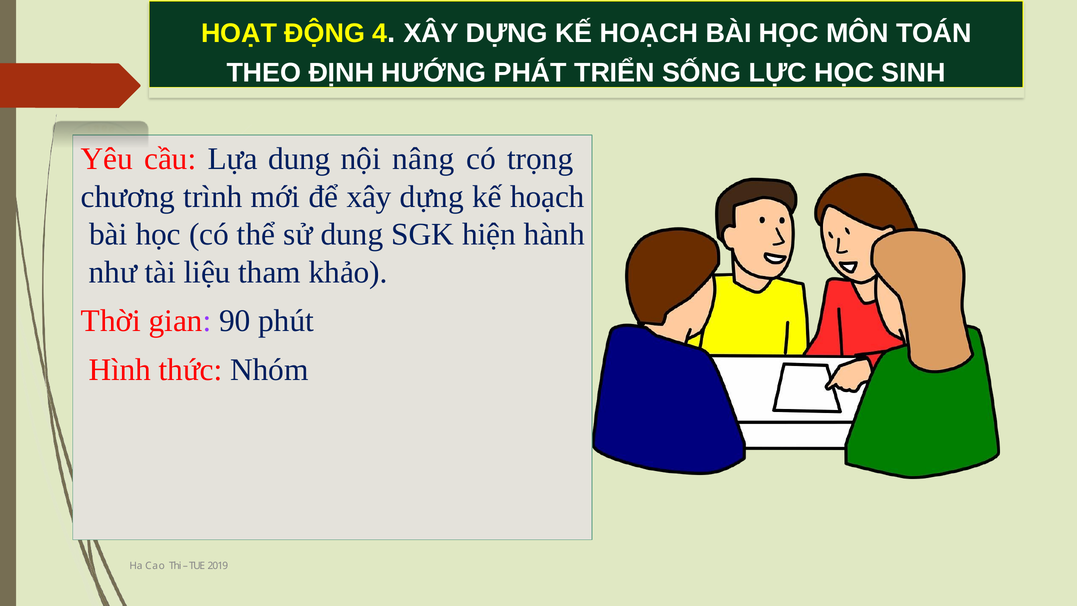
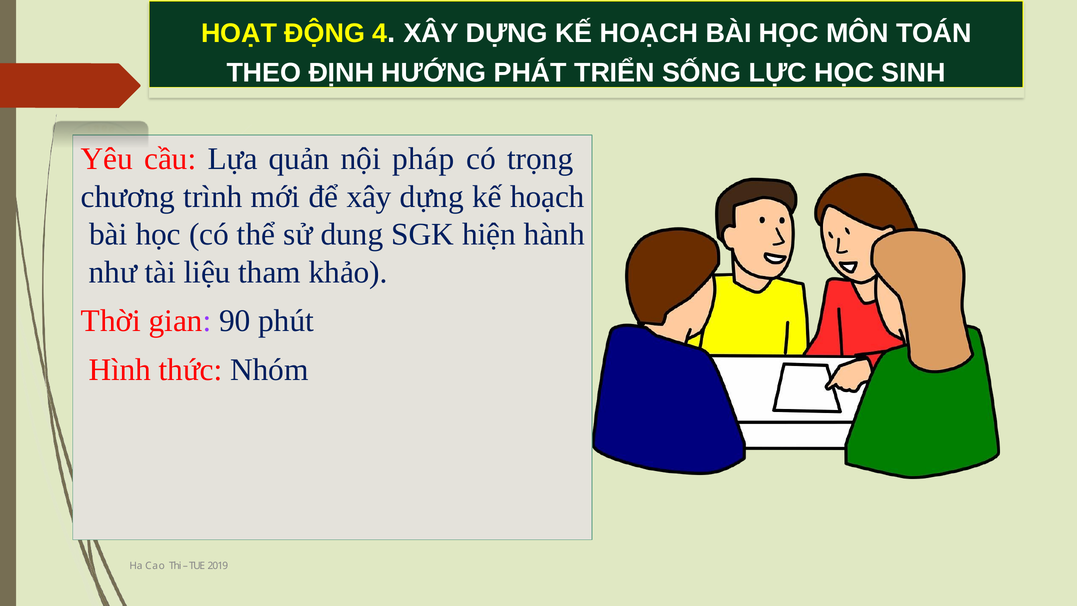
Lựa dung: dung -> quản (299, 159)
nâng: nâng -> pháp (423, 159)
